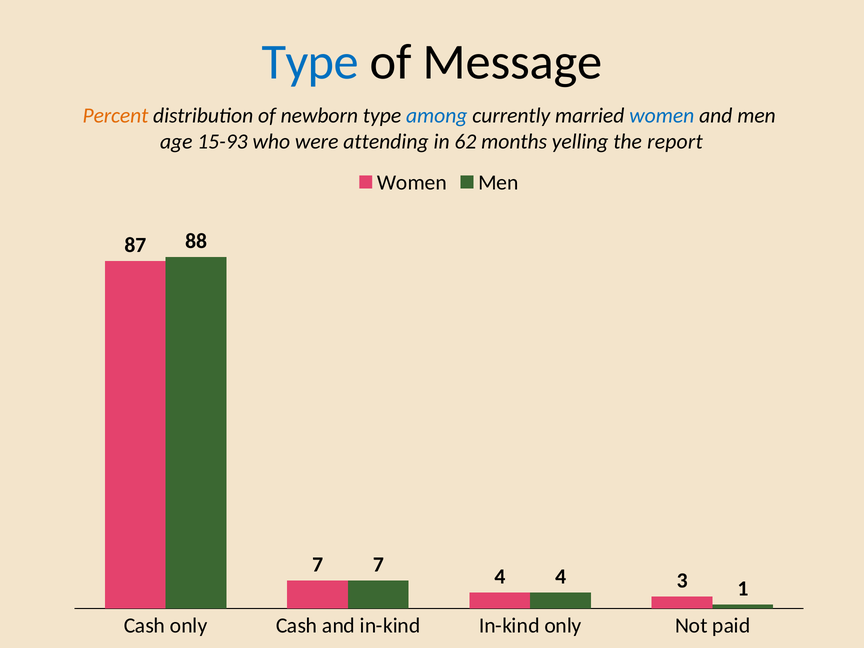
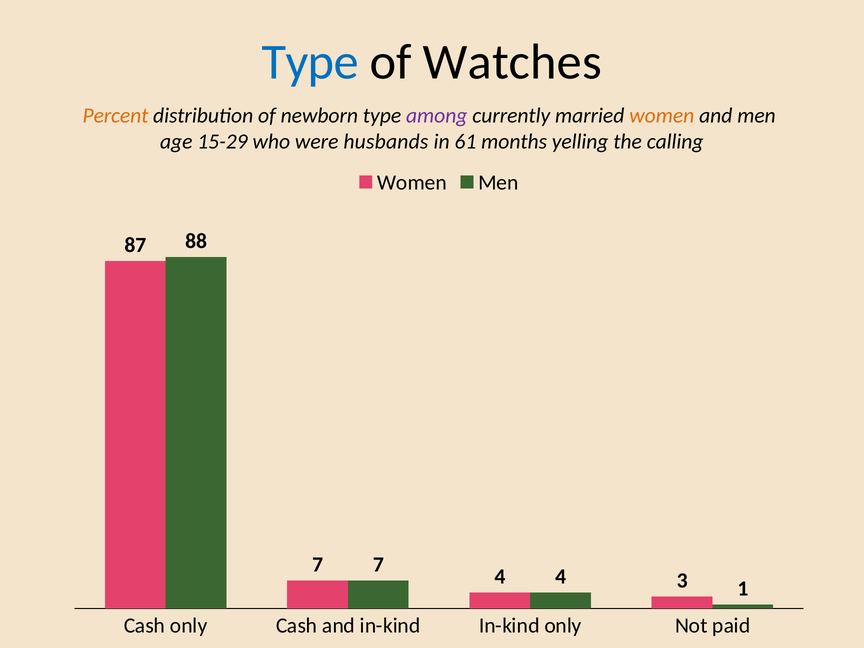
Message: Message -> Watches (512, 62)
among colour: blue -> purple (437, 116)
women colour: blue -> orange (662, 116)
15-93: 15-93 -> 15-29 (222, 142)
attending: attending -> husbands (386, 142)
62: 62 -> 61 (465, 142)
report: report -> calling (675, 142)
